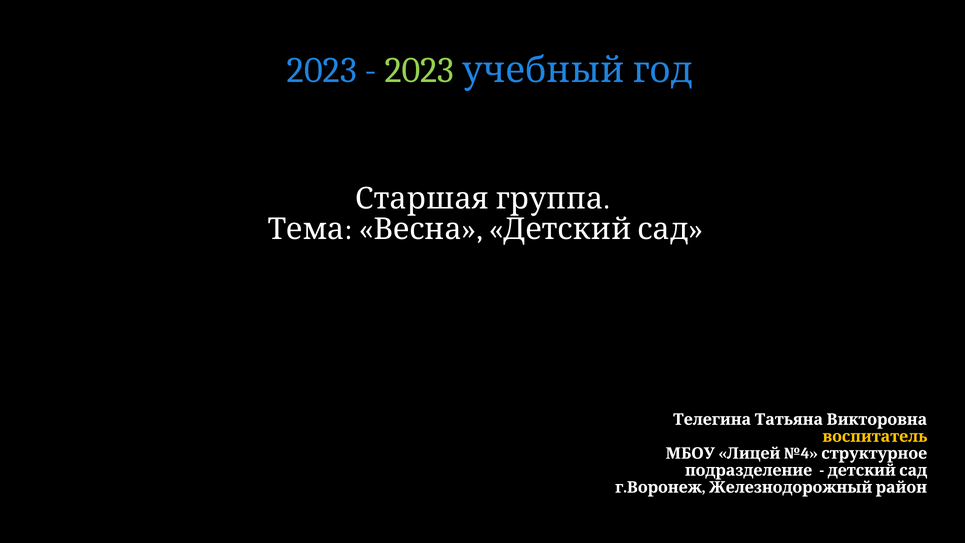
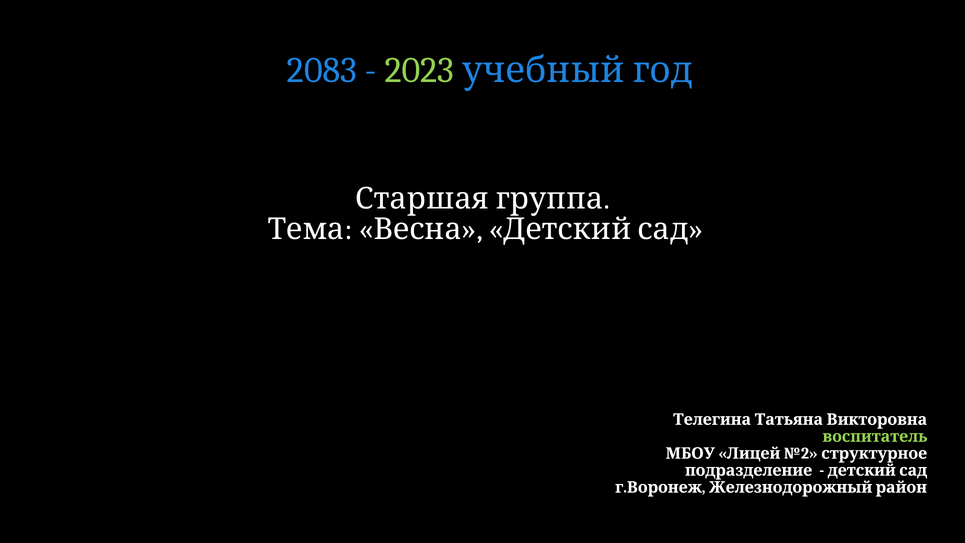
2023: 2023 -> 2083 (322, 70)
воспитатель colour: yellow -> light green (875, 436)
№4: №4 -> №2 (801, 453)
